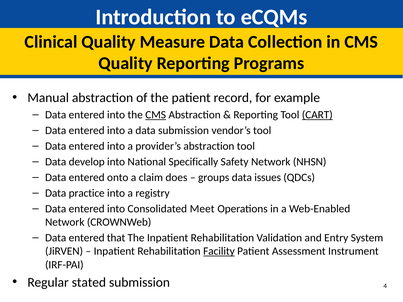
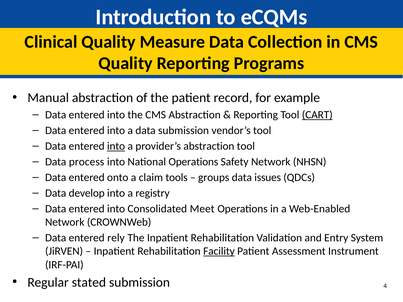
CMS underline: present -> none (156, 115)
into underline: none -> present (116, 146)
develop: develop -> process (87, 162)
National Specifically: Specifically -> Operations (193, 162)
does: does -> tools (177, 178)
practice: practice -> develop (87, 193)
that: that -> rely (116, 238)
